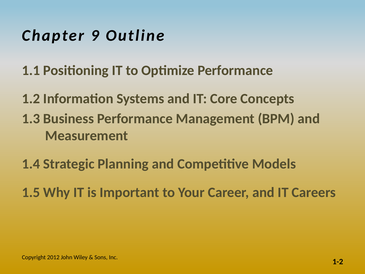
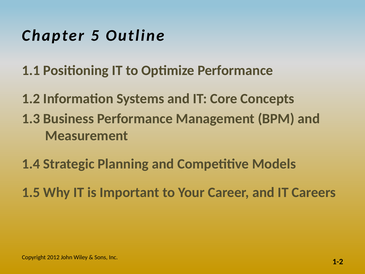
9: 9 -> 5 (95, 36)
